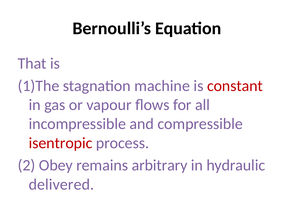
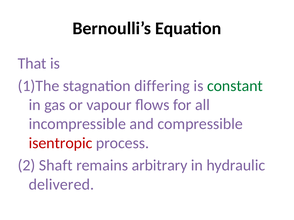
machine: machine -> differing (162, 86)
constant colour: red -> green (235, 86)
Obey: Obey -> Shaft (56, 166)
